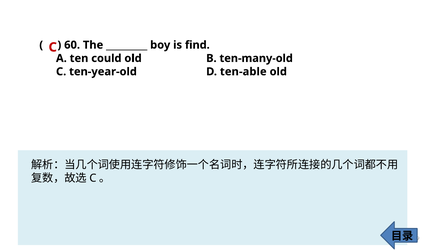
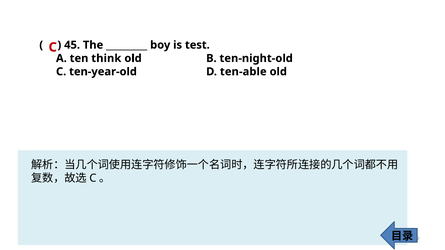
60: 60 -> 45 (72, 45)
find: find -> test (197, 45)
could: could -> think (106, 58)
ten-many-old: ten-many-old -> ten-night-old (256, 58)
